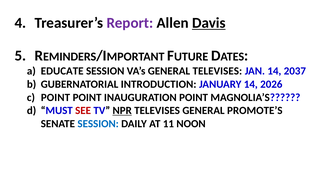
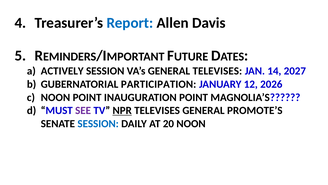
Report colour: purple -> blue (130, 23)
Davis underline: present -> none (209, 23)
EDUCATE: EDUCATE -> ACTIVELY (62, 71)
2037: 2037 -> 2027 (295, 71)
INTRODUCTION: INTRODUCTION -> PARTICIPATION (159, 84)
JANUARY 14: 14 -> 12 (251, 84)
POINT: POINT -> NOON (55, 97)
SEE colour: red -> purple (83, 110)
11: 11 -> 20 (168, 123)
